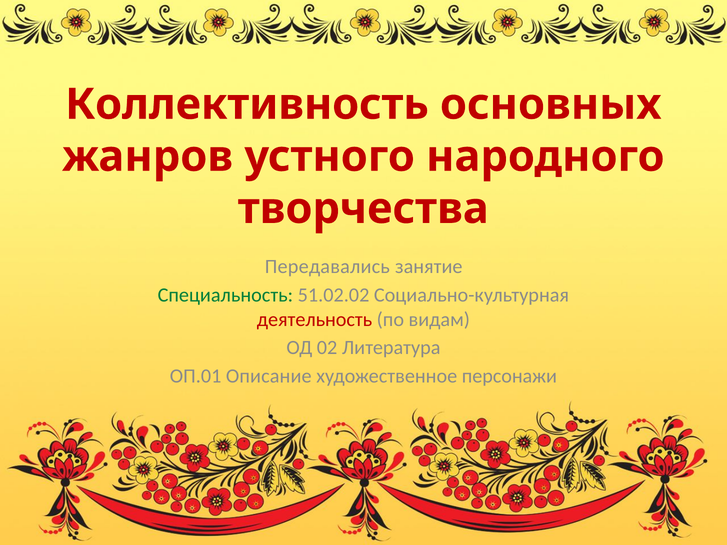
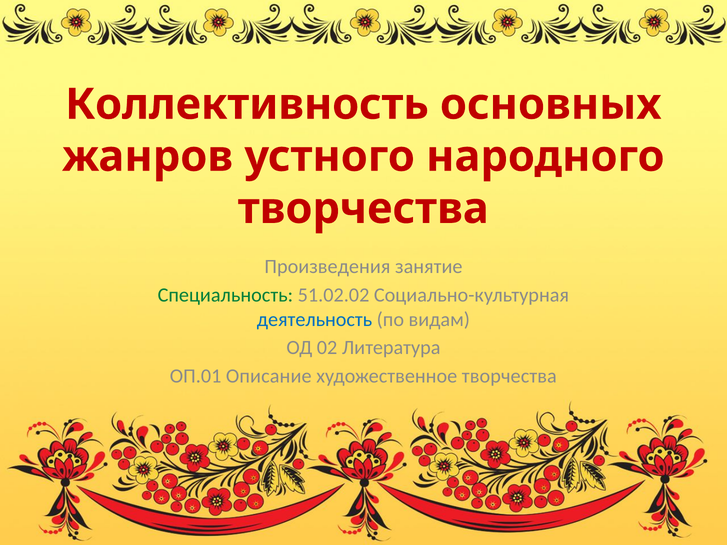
Передавались: Передавались -> Произведения (327, 267)
деятельность colour: red -> blue (315, 320)
художественное персонажи: персонажи -> творчества (509, 376)
